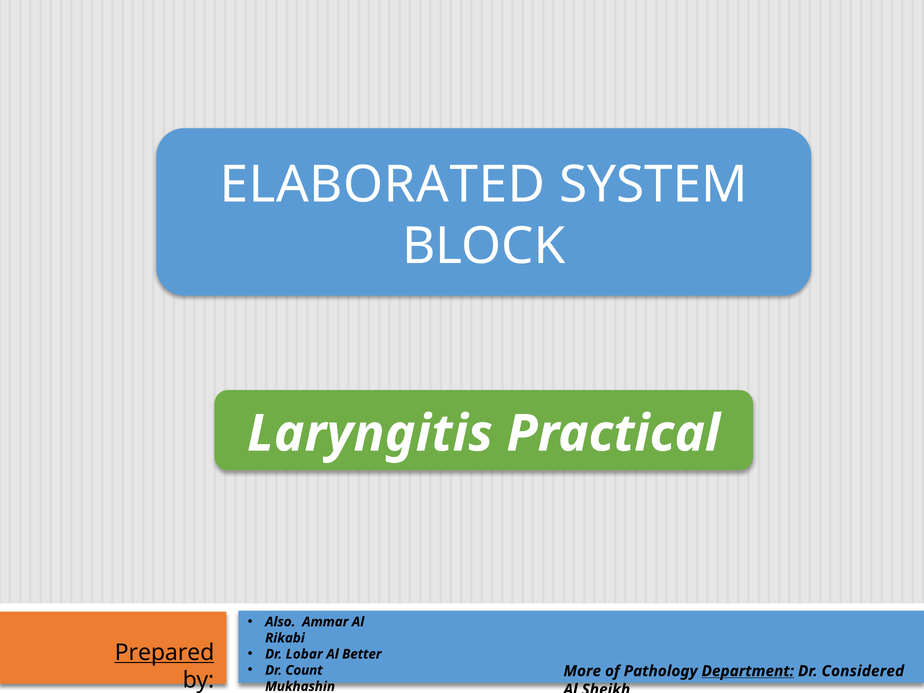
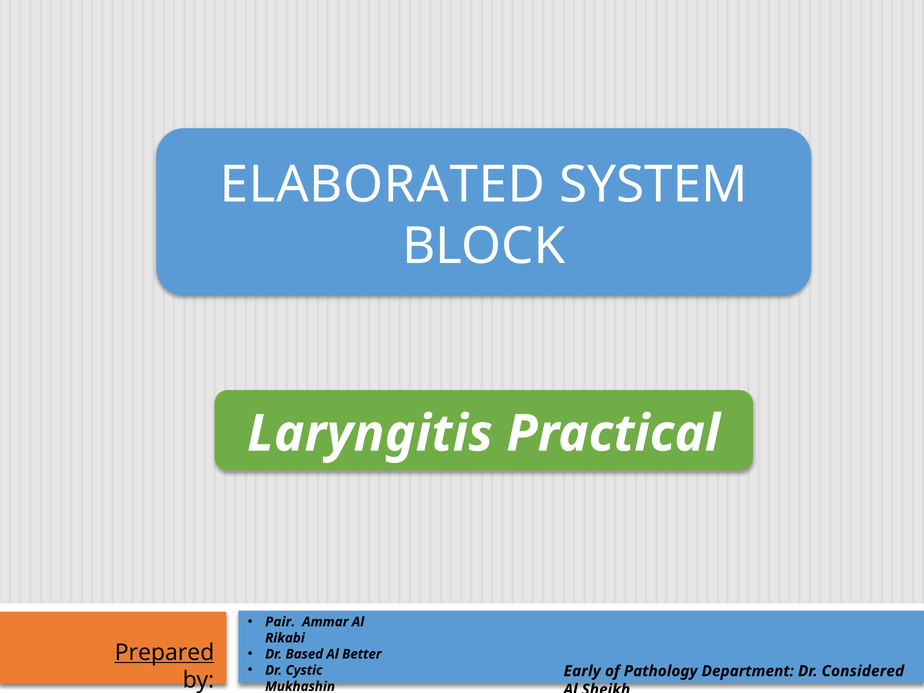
Also: Also -> Pair (280, 622)
Lobar: Lobar -> Based (304, 654)
Count: Count -> Cystic (304, 670)
More: More -> Early (582, 671)
Department underline: present -> none (748, 671)
